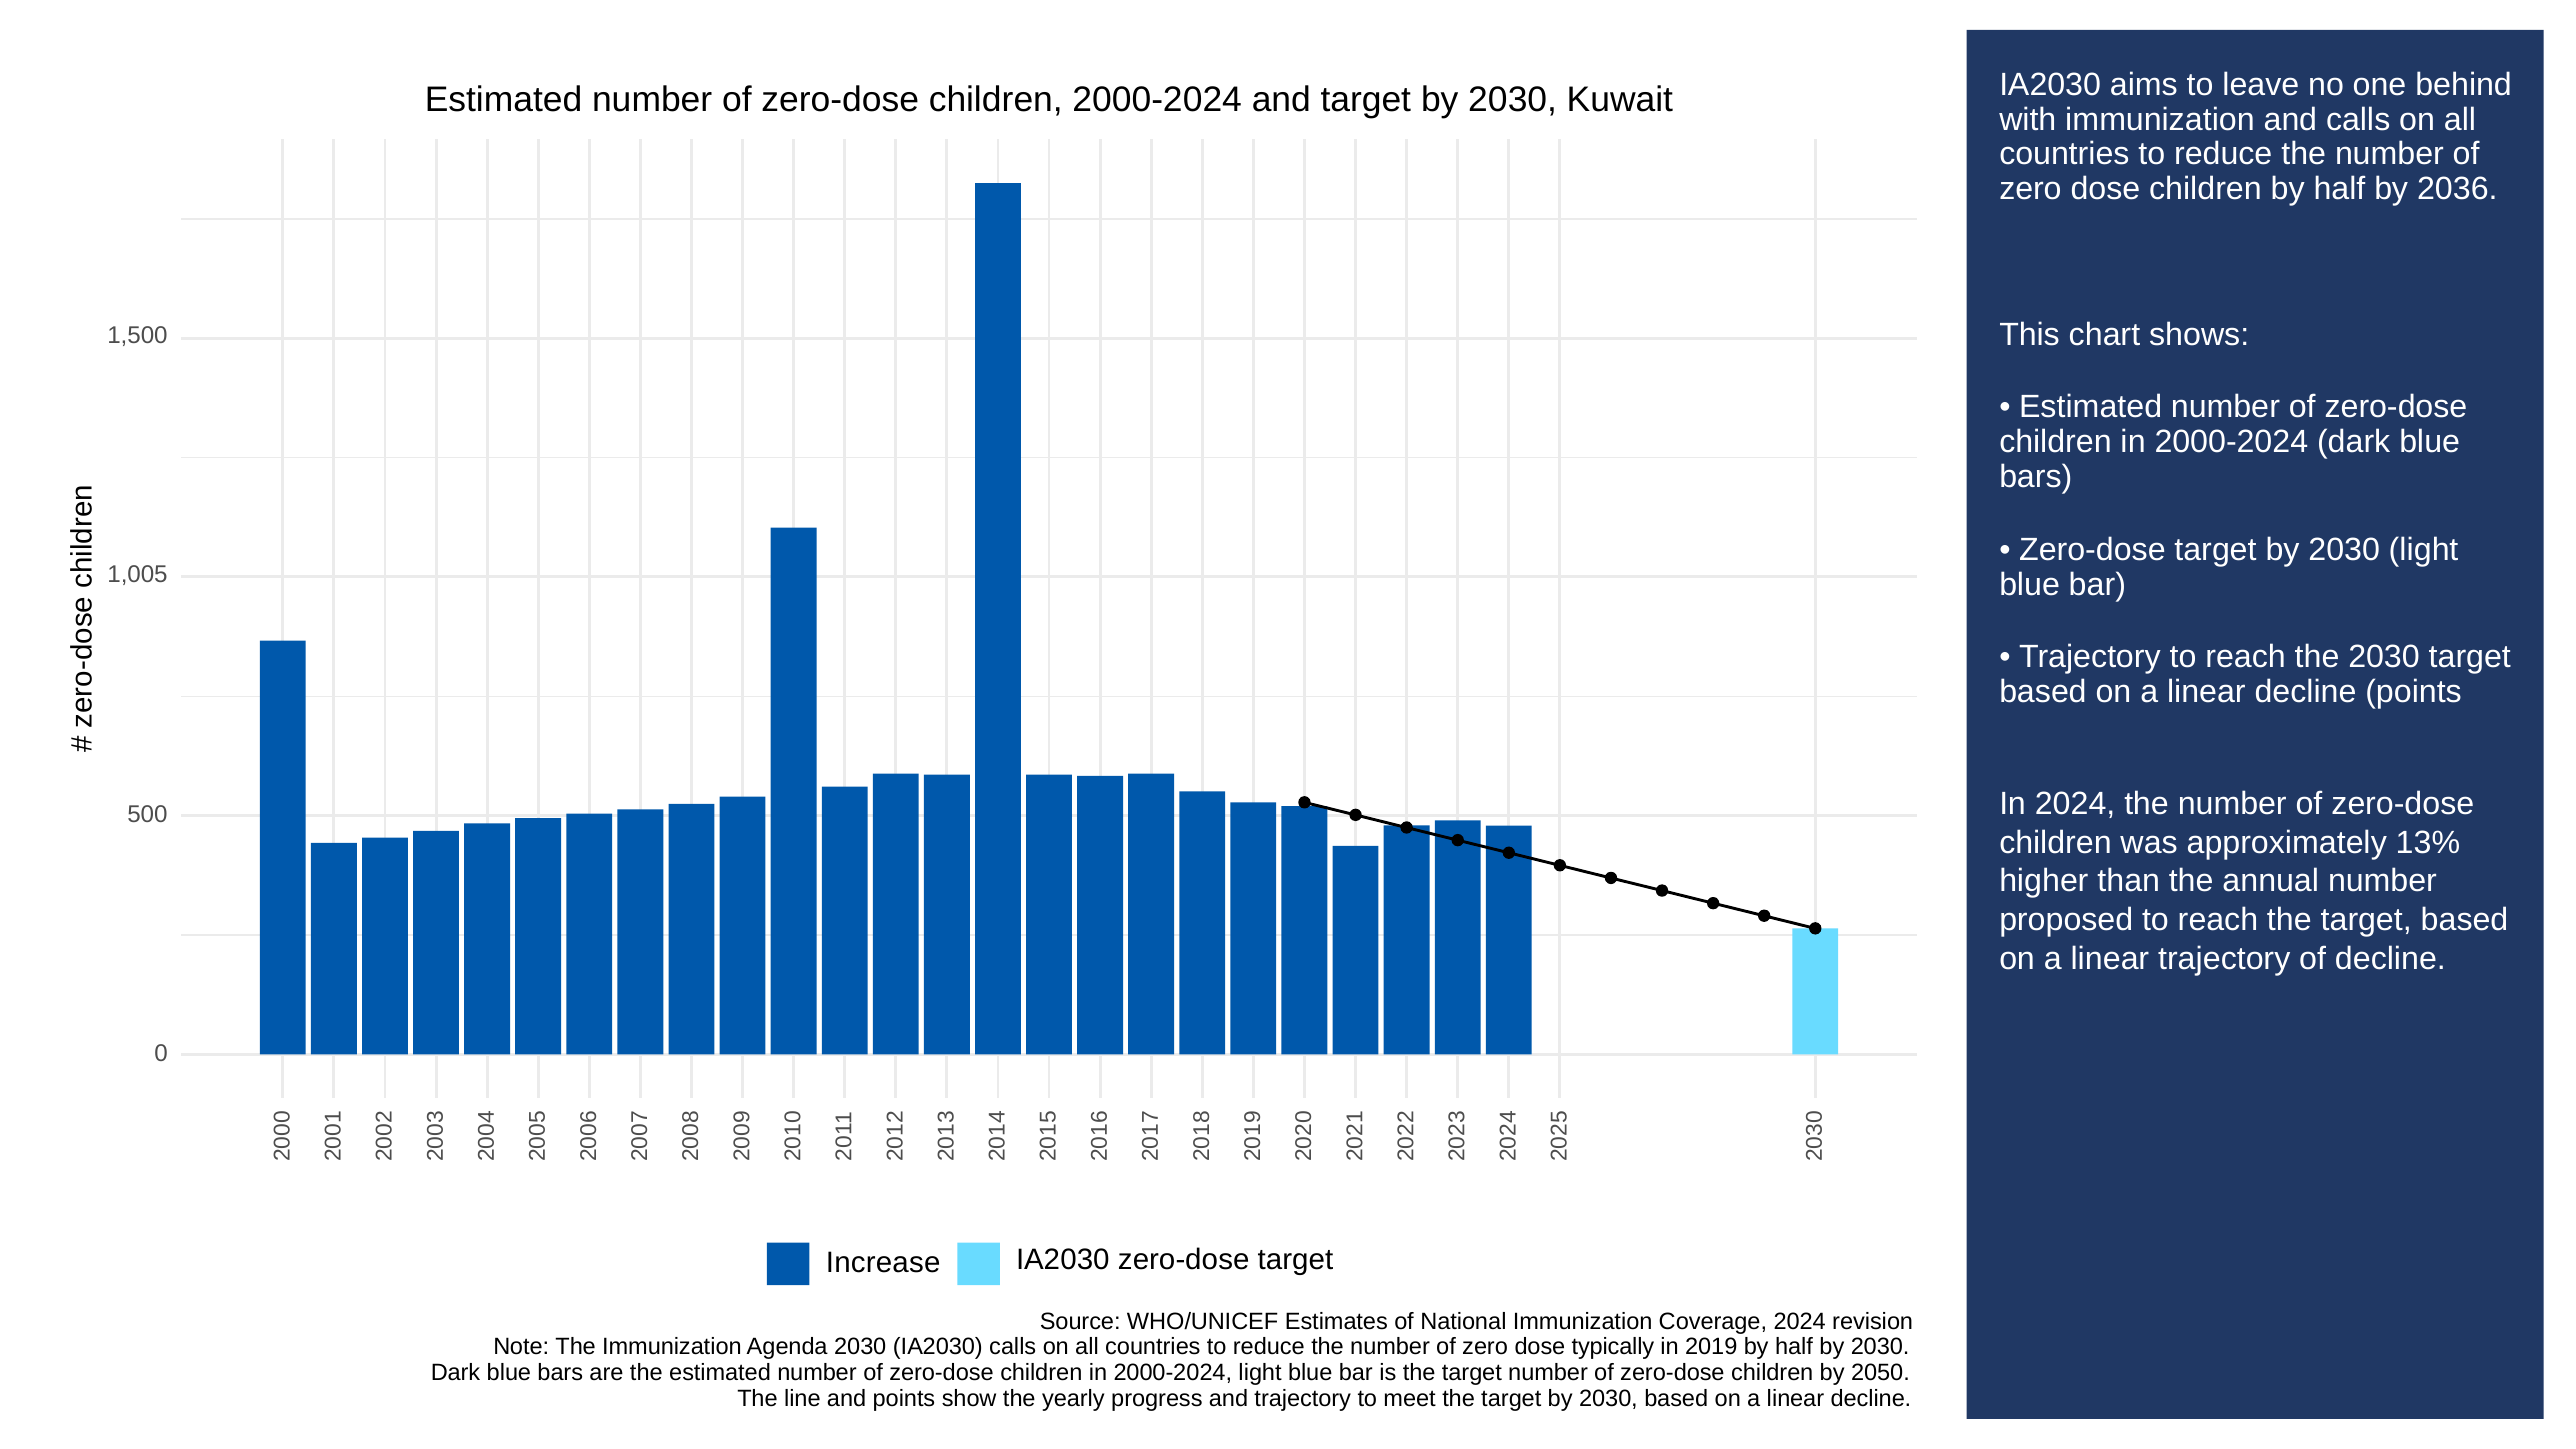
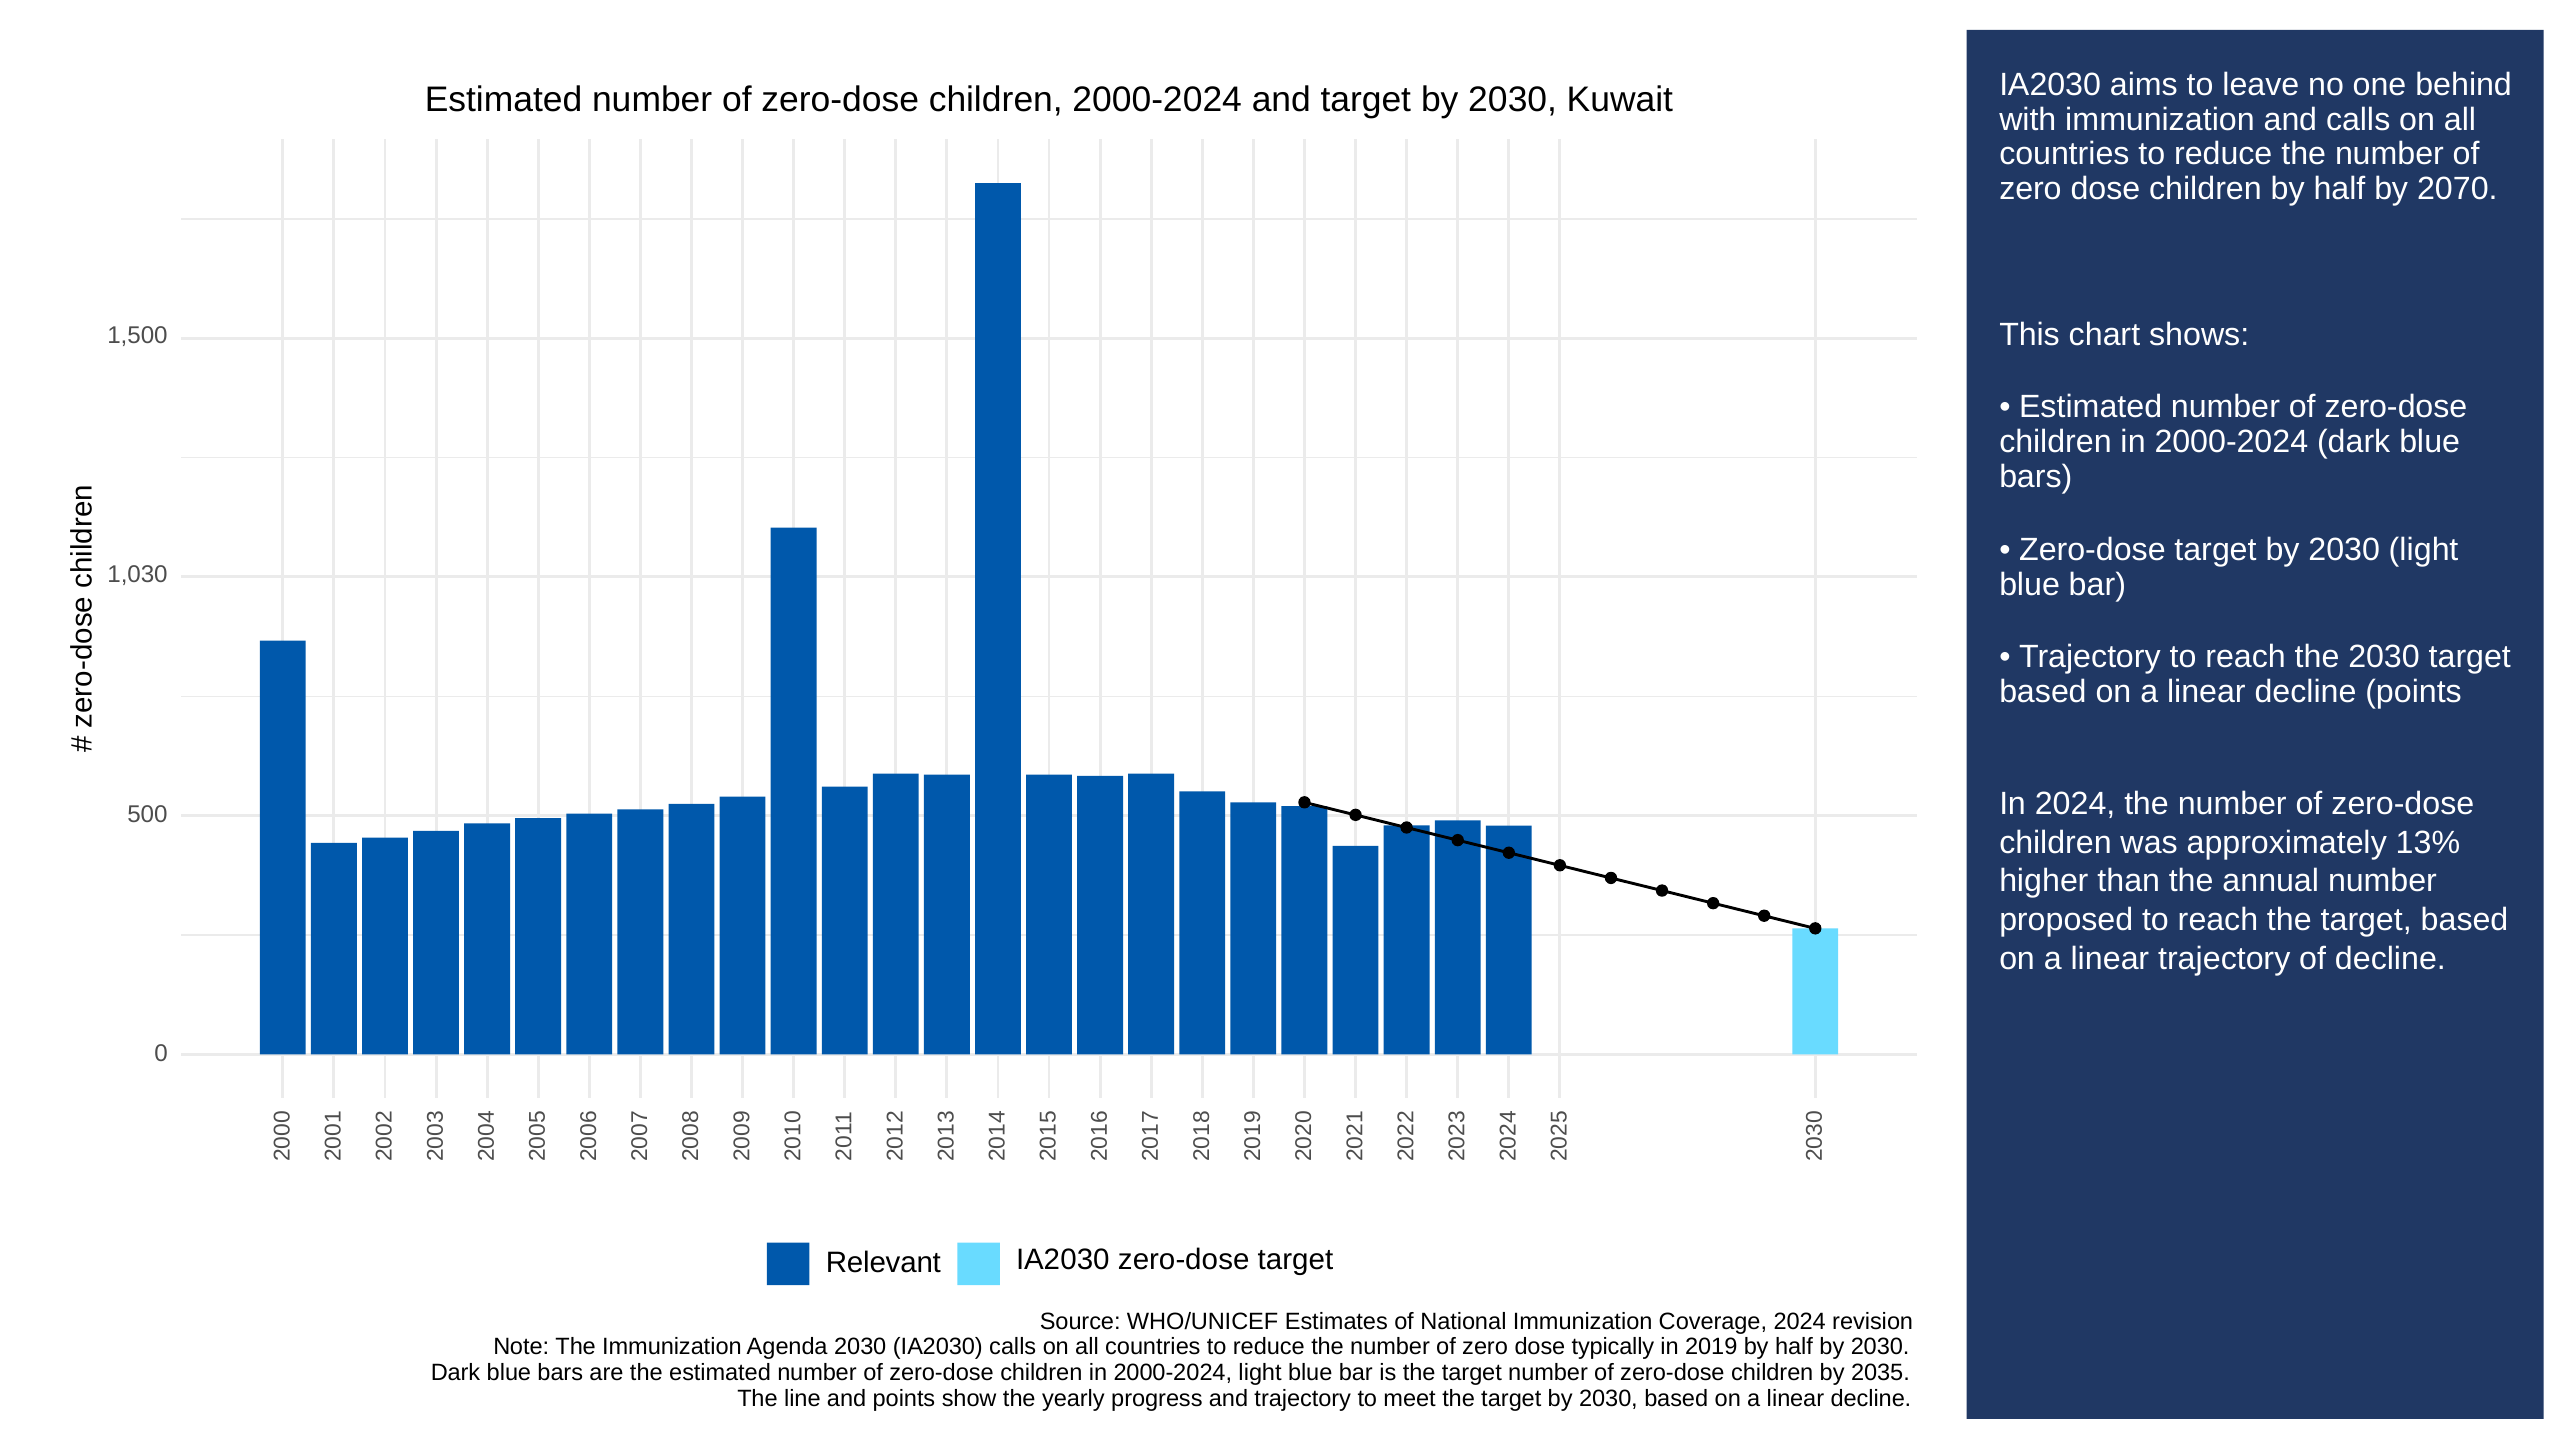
2036: 2036 -> 2070 (2457, 189)
1,005: 1,005 -> 1,030 (138, 574)
Increase: Increase -> Relevant (883, 1263)
2050: 2050 -> 2035 (1880, 1373)
